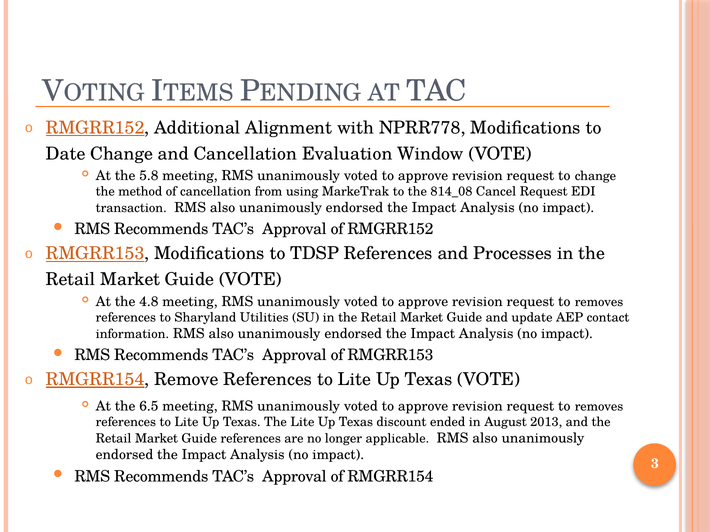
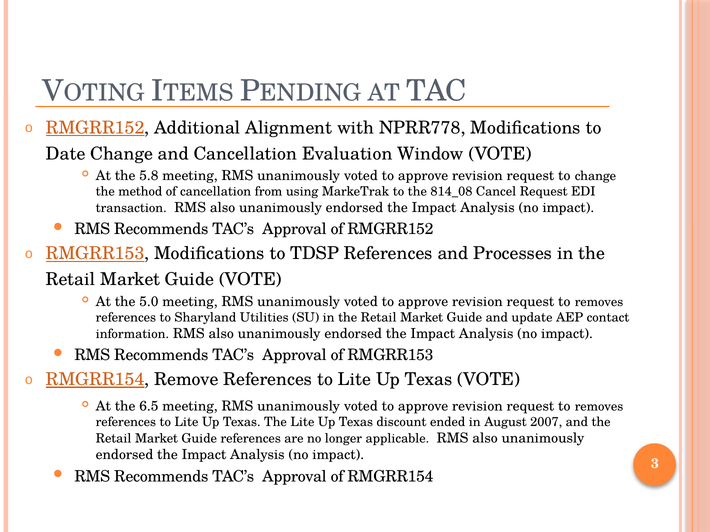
4.8: 4.8 -> 5.0 (149, 302)
2013: 2013 -> 2007 (546, 423)
